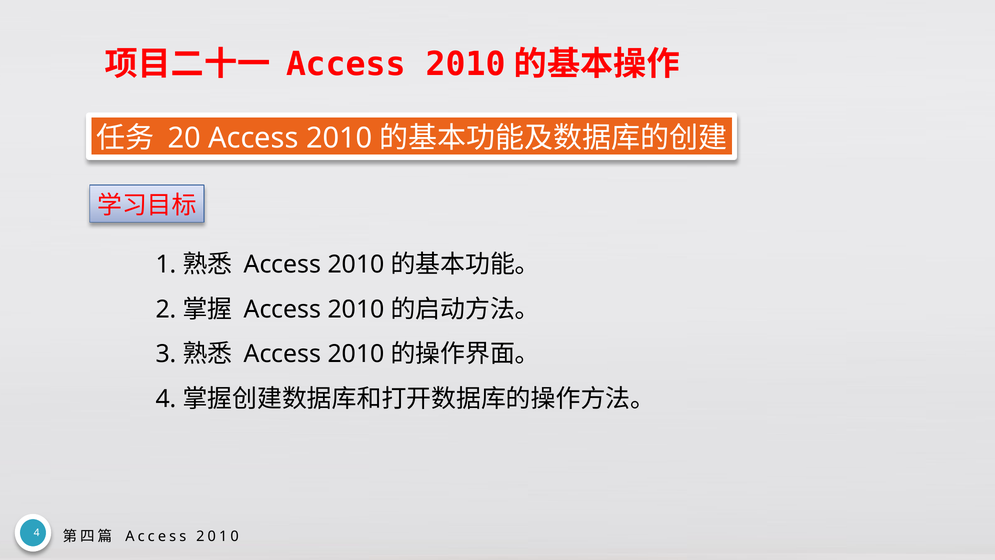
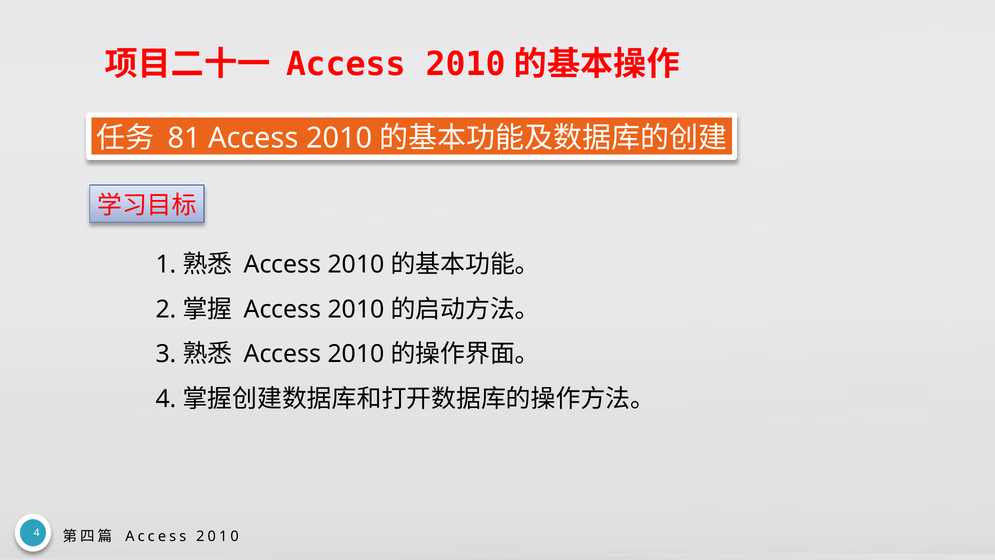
20: 20 -> 81 (184, 138)
